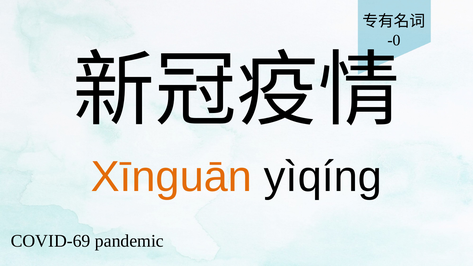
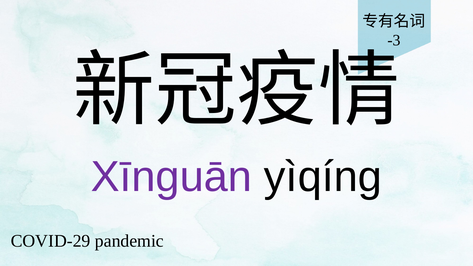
-0: -0 -> -3 (394, 40)
Xīnguān colour: orange -> purple (171, 177)
COVID-69: COVID-69 -> COVID-29 (51, 241)
